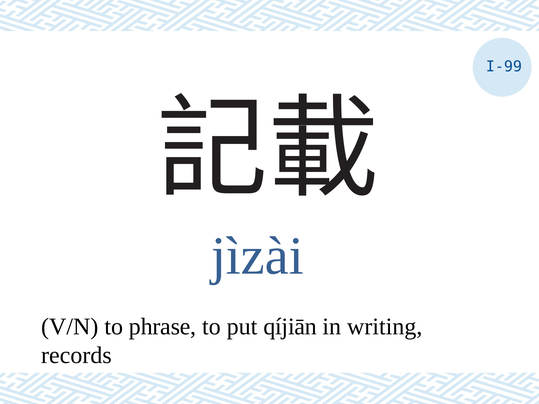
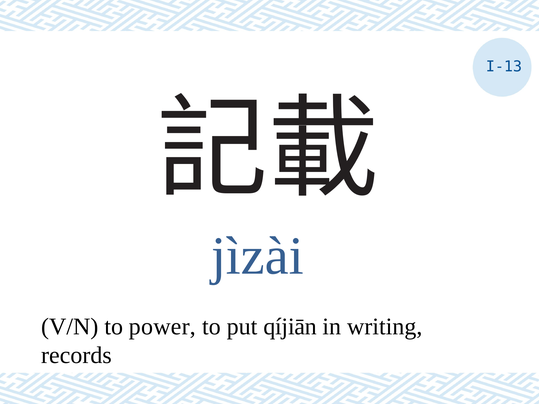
I-99: I-99 -> I-13 (504, 67)
phrase: phrase -> power (162, 327)
